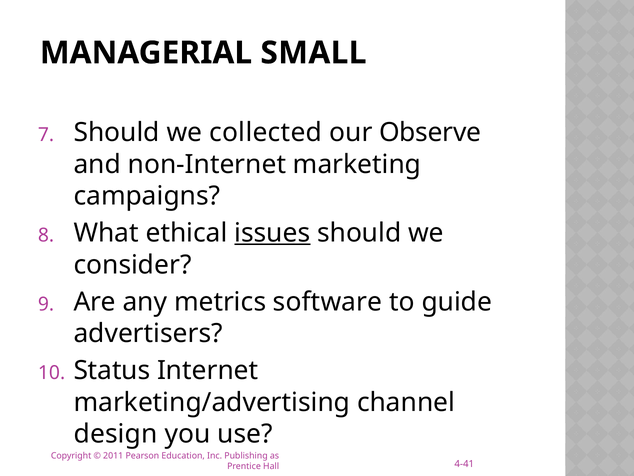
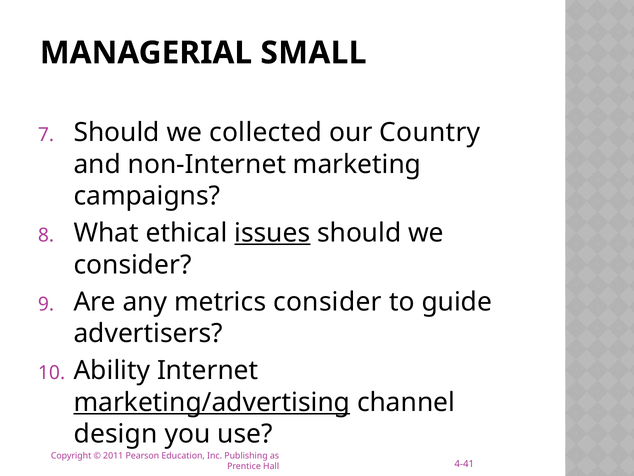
Observe: Observe -> Country (430, 132)
metrics software: software -> consider (327, 301)
Status: Status -> Ability (112, 370)
marketing/advertising underline: none -> present (212, 402)
